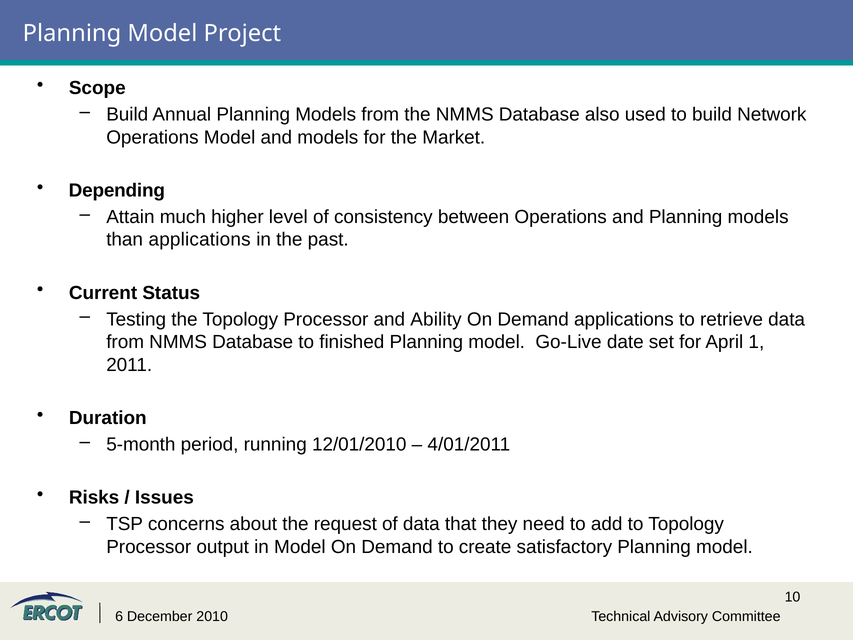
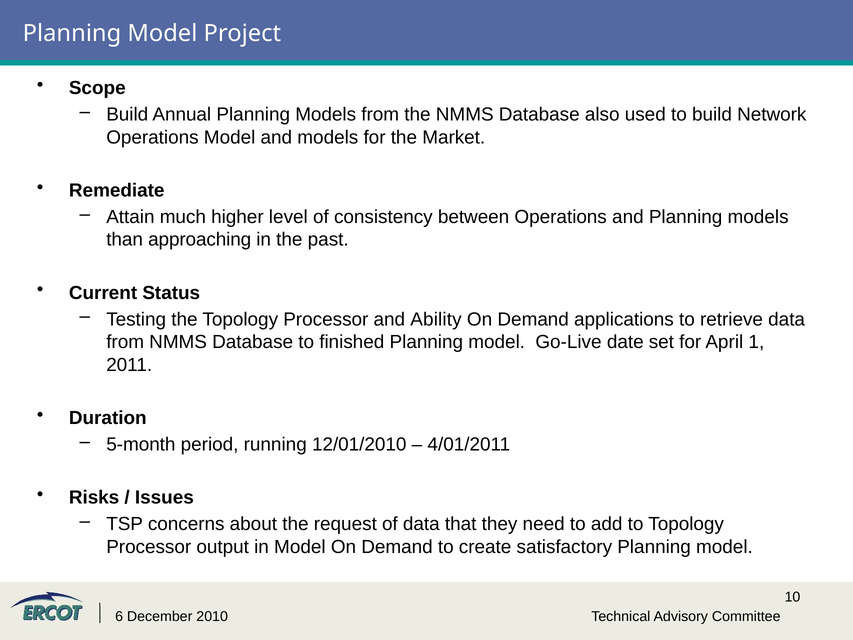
Depending: Depending -> Remediate (117, 190)
than applications: applications -> approaching (200, 240)
